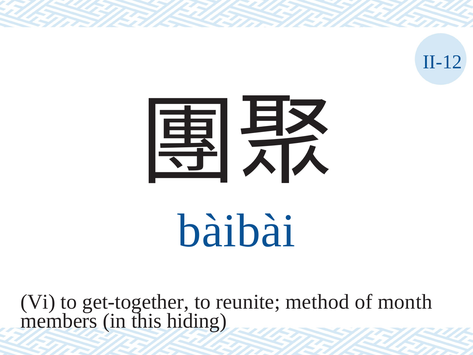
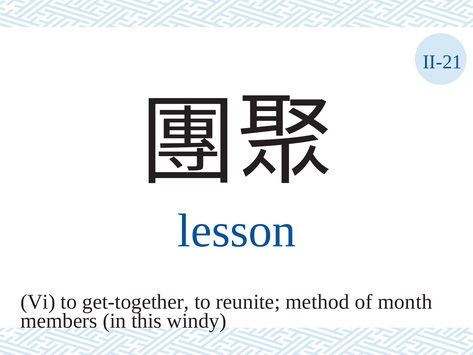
II-12: II-12 -> II-21 (442, 62)
bàibài: bàibài -> lesson (237, 231)
hiding: hiding -> windy (197, 321)
